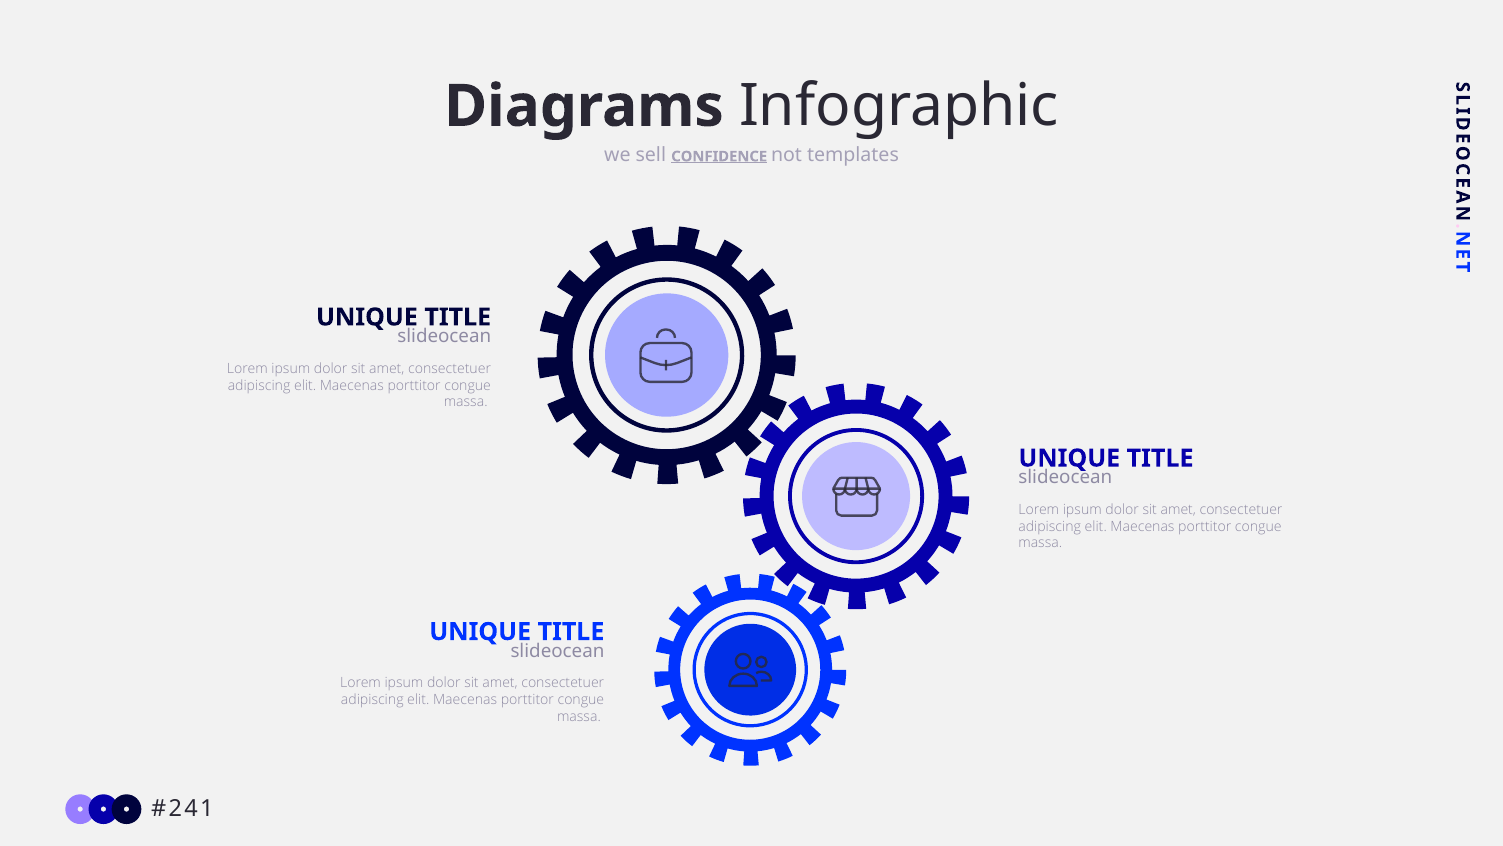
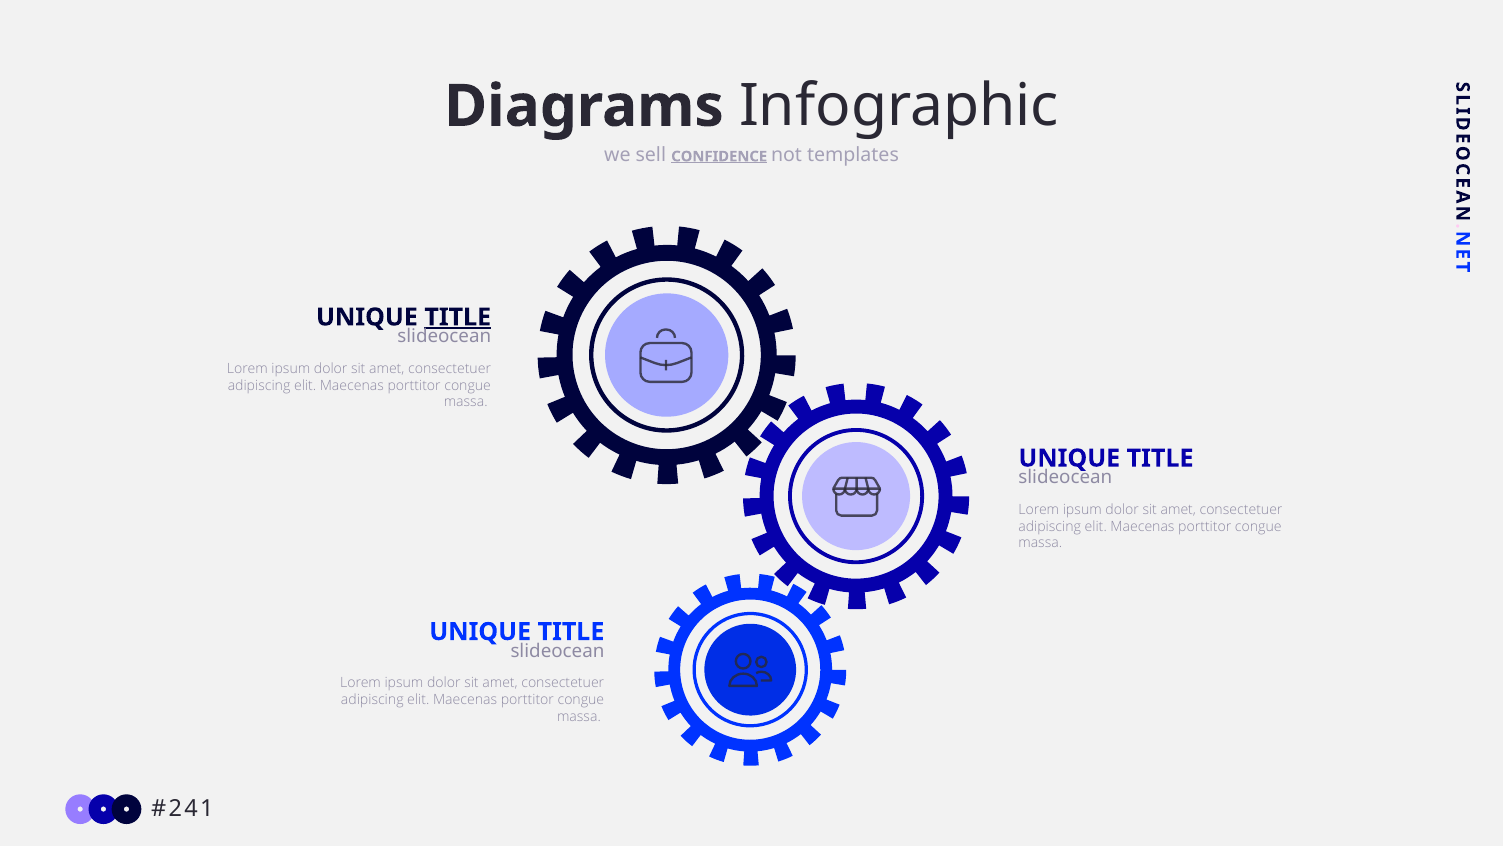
TITLE underline: none -> present (458, 317)
